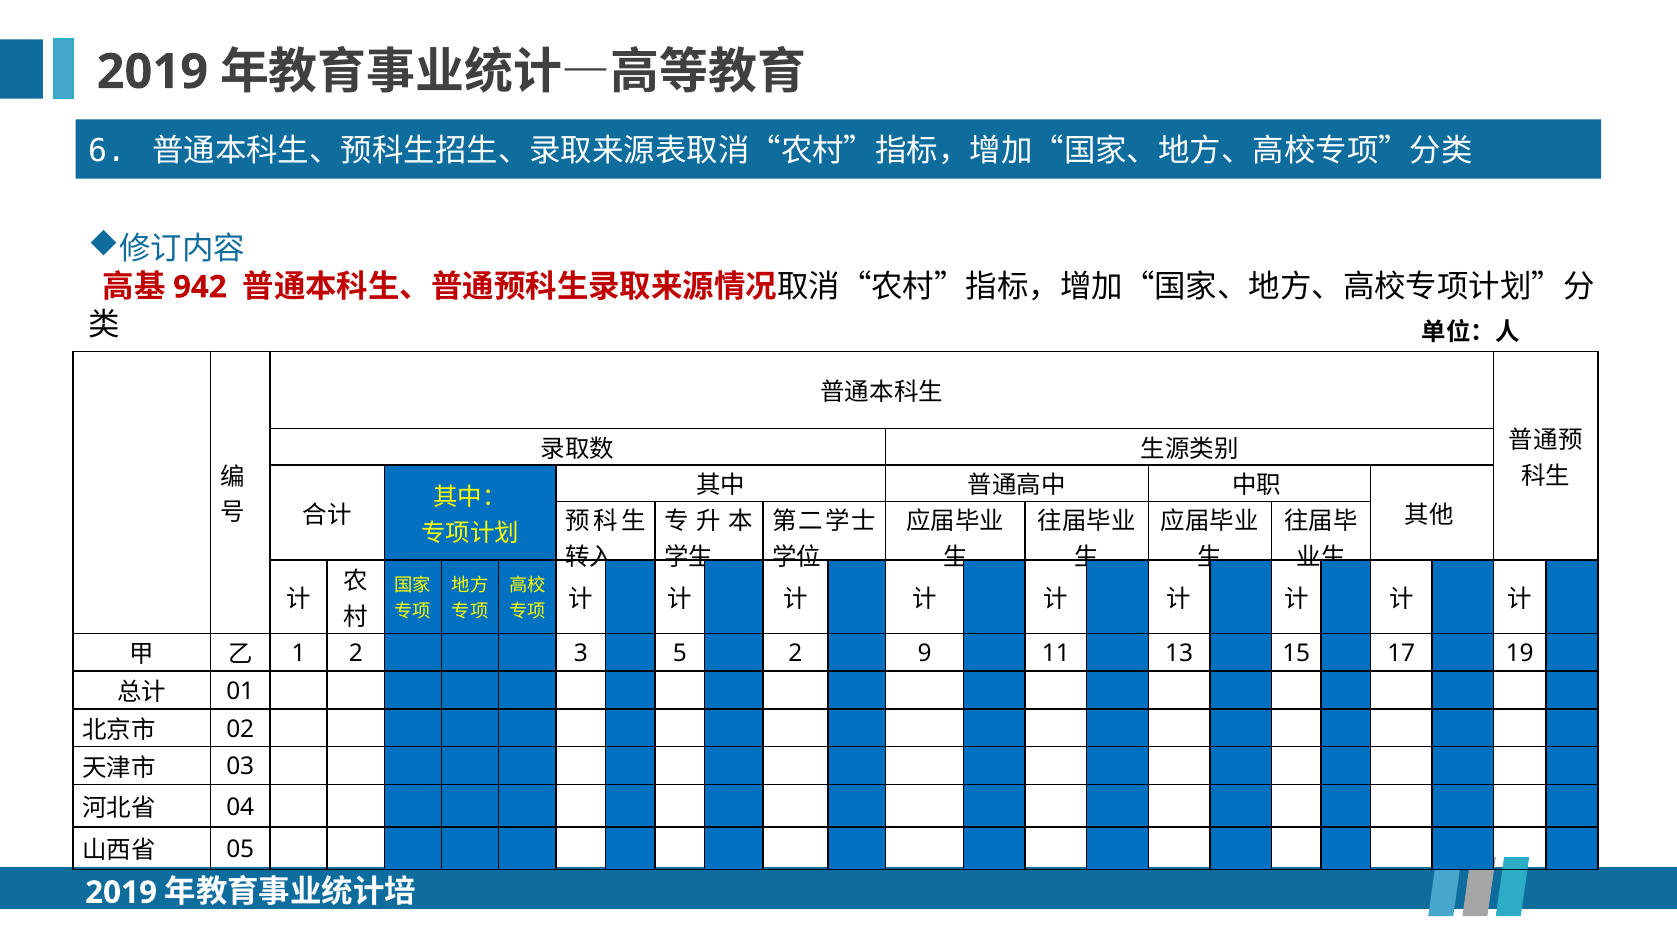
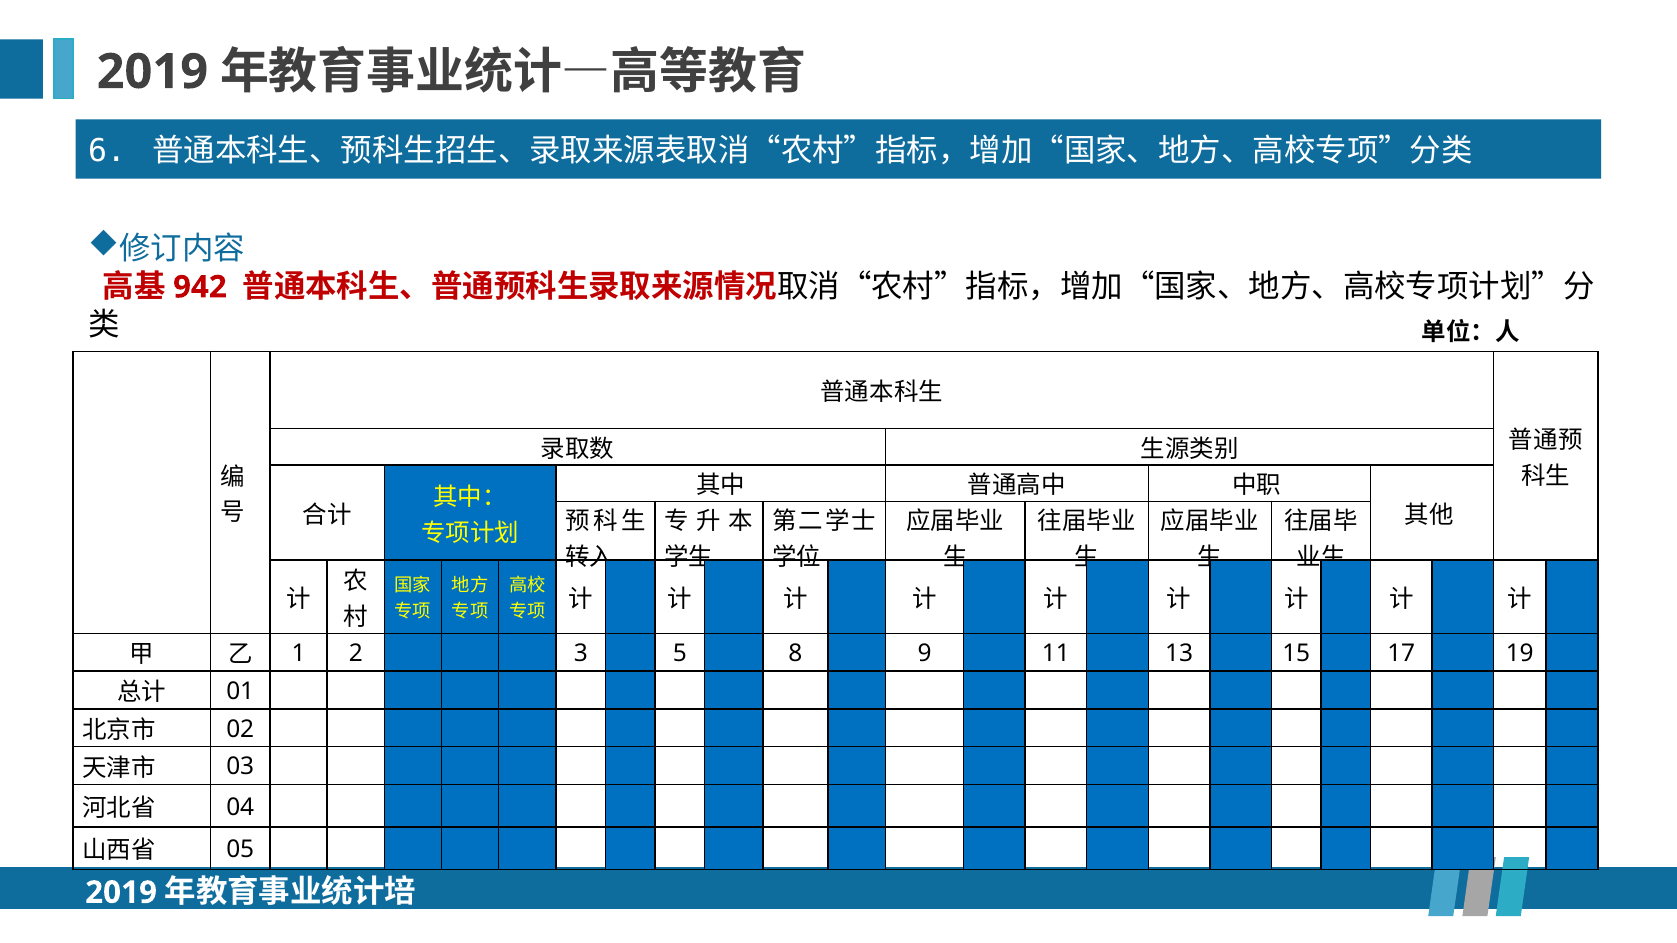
5 2: 2 -> 8 (795, 654)
